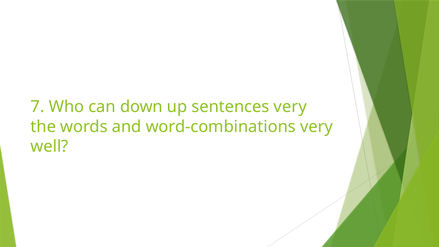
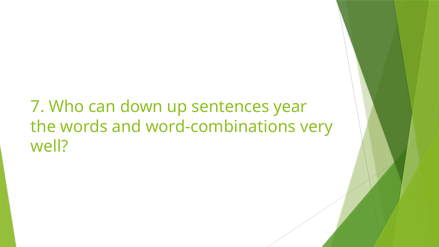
sentences very: very -> year (290, 107)
